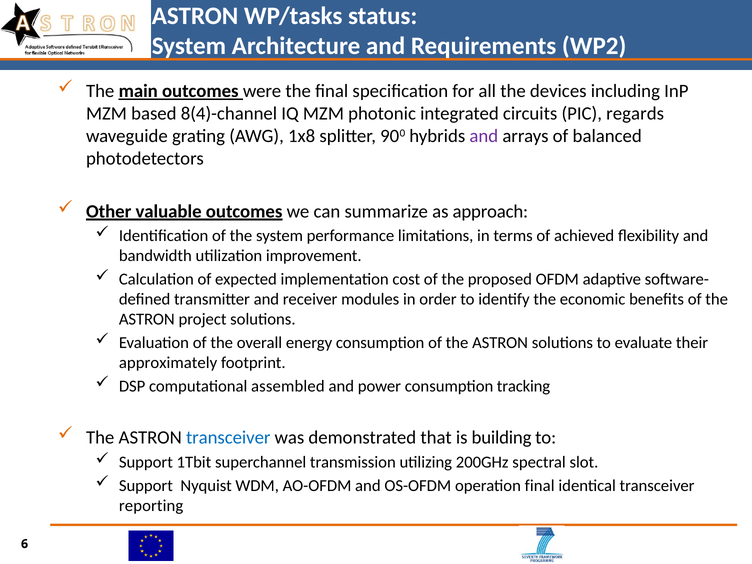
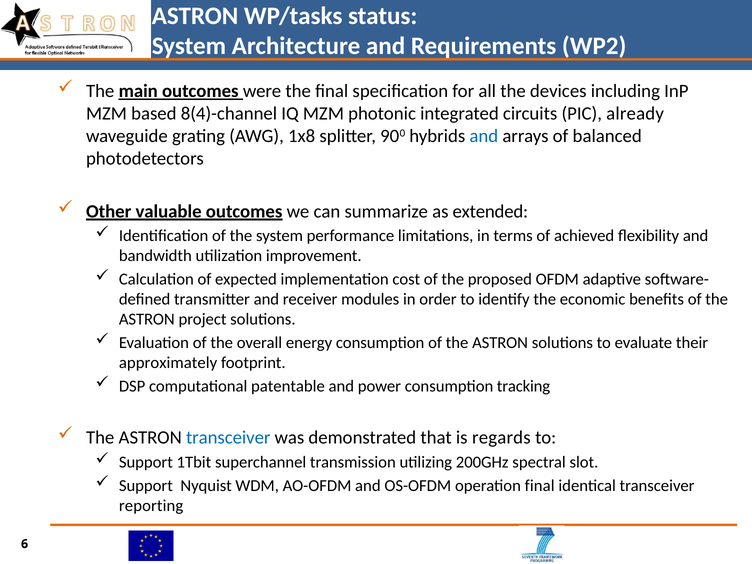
regards: regards -> already (635, 114)
and colour: purple -> blue (484, 136)
approach: approach -> extended (490, 211)
assembled: assembled -> patentable (288, 386)
building: building -> regards (501, 438)
